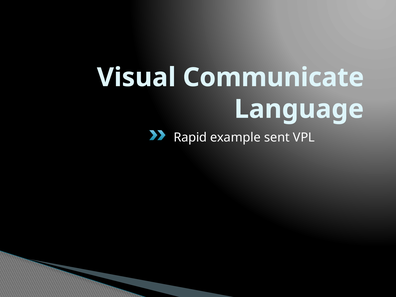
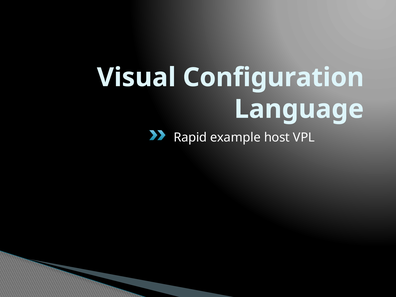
Communicate: Communicate -> Configuration (273, 77)
sent: sent -> host (277, 137)
